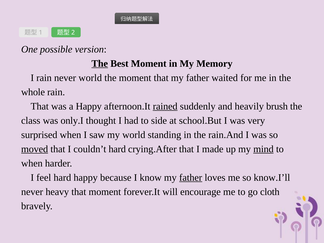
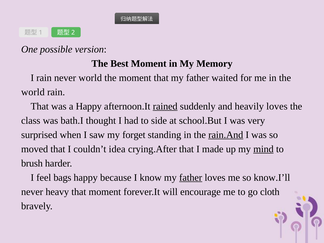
The underline: present -> none (100, 64)
whole: whole -> world (33, 92)
heavily brush: brush -> loves (277, 106)
only.I: only.I -> bath.I (72, 121)
my world: world -> forget (134, 135)
rain.And underline: none -> present (226, 135)
moved underline: present -> none (35, 149)
couldn’t hard: hard -> idea (117, 149)
when: when -> brush (32, 163)
feel hard: hard -> bags (62, 177)
